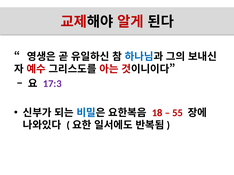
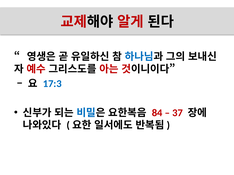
17:3 colour: purple -> blue (52, 84)
18: 18 -> 84 (157, 113)
55: 55 -> 37 (178, 113)
